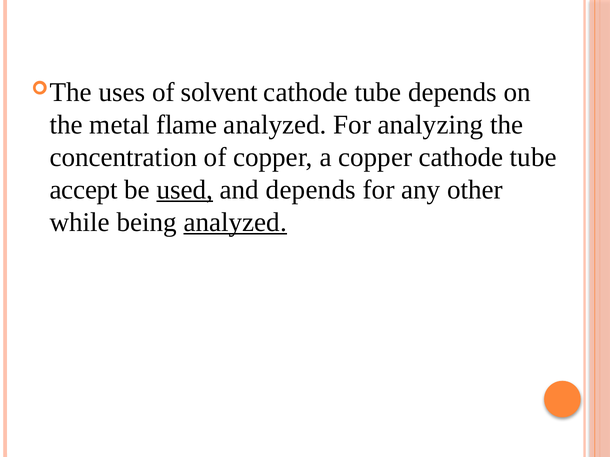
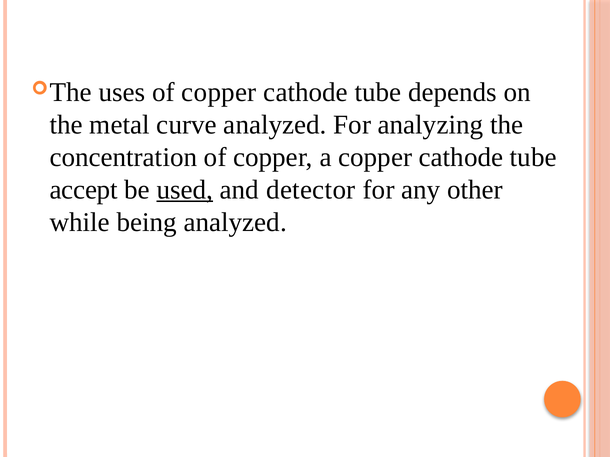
solvent: solvent -> copper (219, 92)
flame: flame -> curve (187, 125)
and depends: depends -> detector (311, 190)
analyzed underline: present -> none (235, 222)
